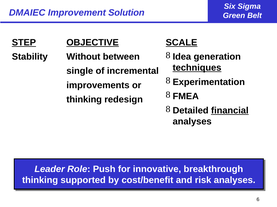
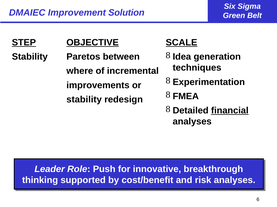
Without: Without -> Paretos (83, 57)
techniques underline: present -> none (197, 68)
single: single -> where (80, 71)
thinking: thinking -> stability (84, 100)
